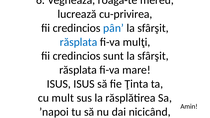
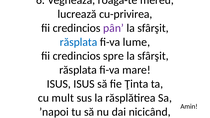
pânʼ colour: blue -> purple (114, 28)
mulţi: mulţi -> lume (136, 42)
sunt: sunt -> spre (113, 56)
